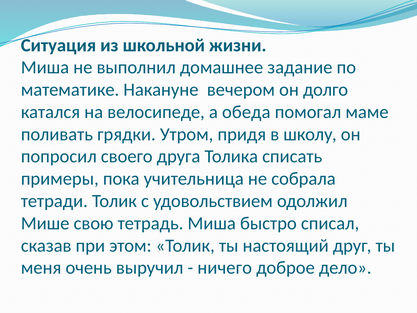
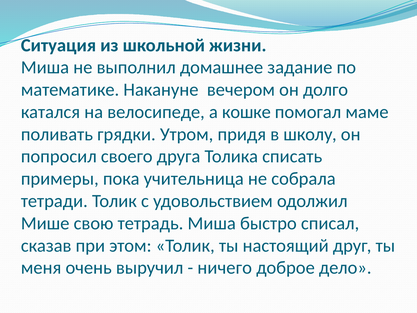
обеда: обеда -> кошке (246, 112)
